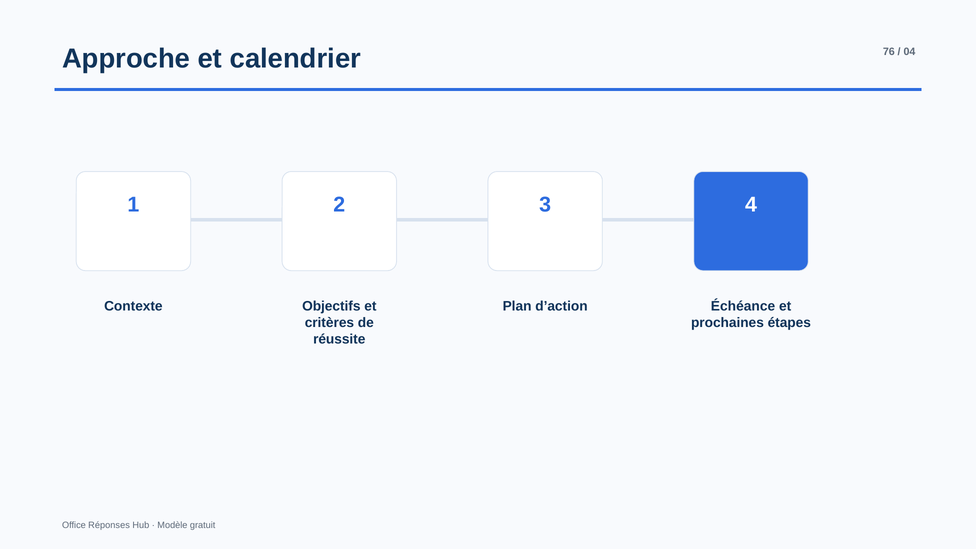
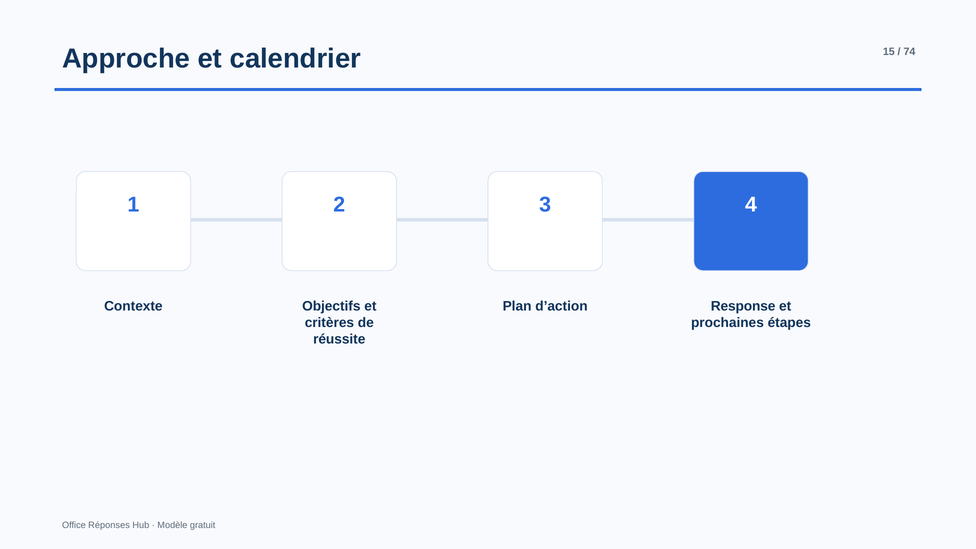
76: 76 -> 15 (889, 52)
04: 04 -> 74 (909, 52)
Échéance: Échéance -> Response (743, 306)
